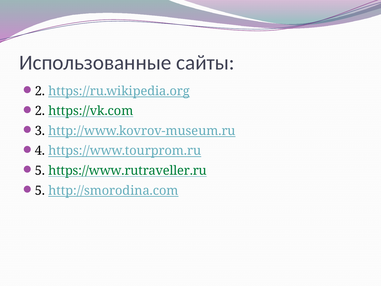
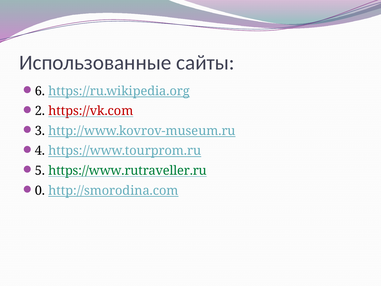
2: 2 -> 6 (40, 91)
https://vk.com colour: green -> red (91, 111)
5: 5 -> 0 (40, 190)
